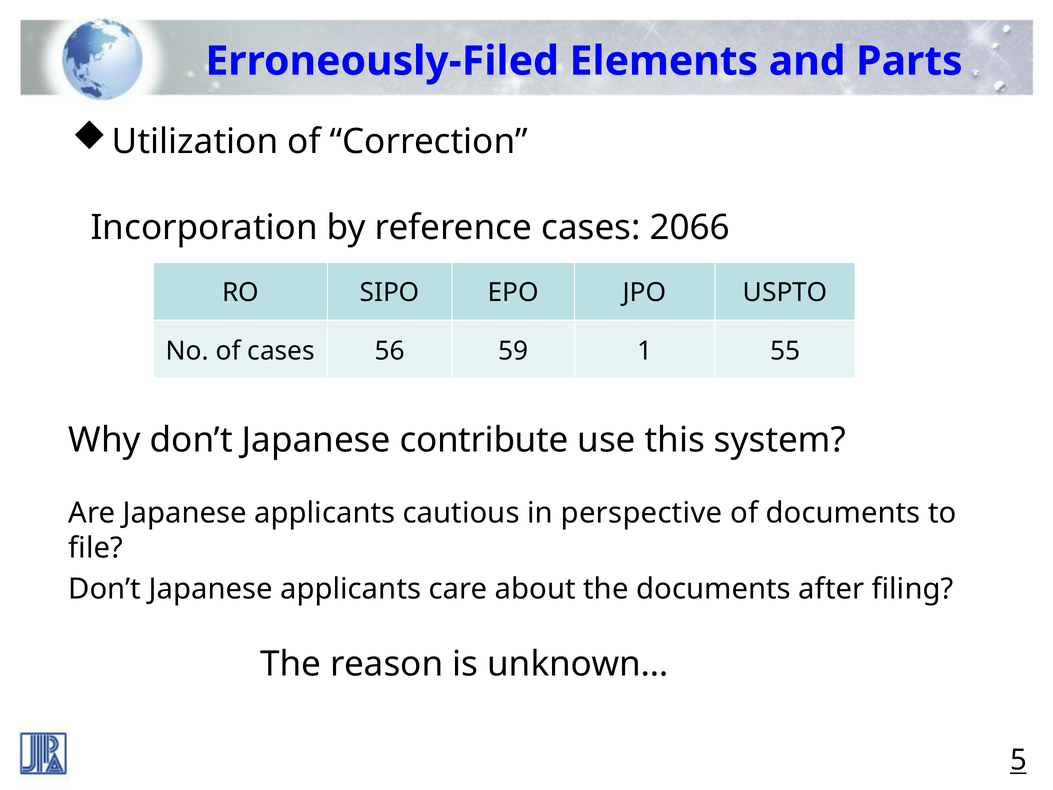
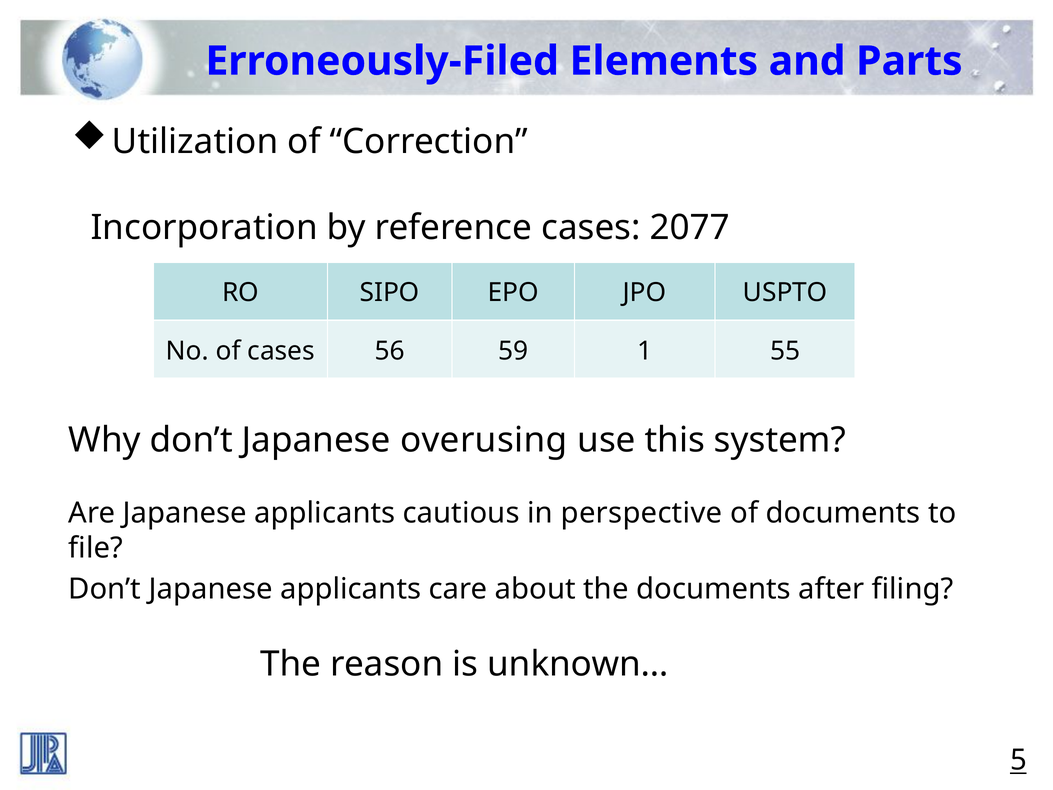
2066: 2066 -> 2077 (690, 228)
contribute: contribute -> overusing (484, 440)
